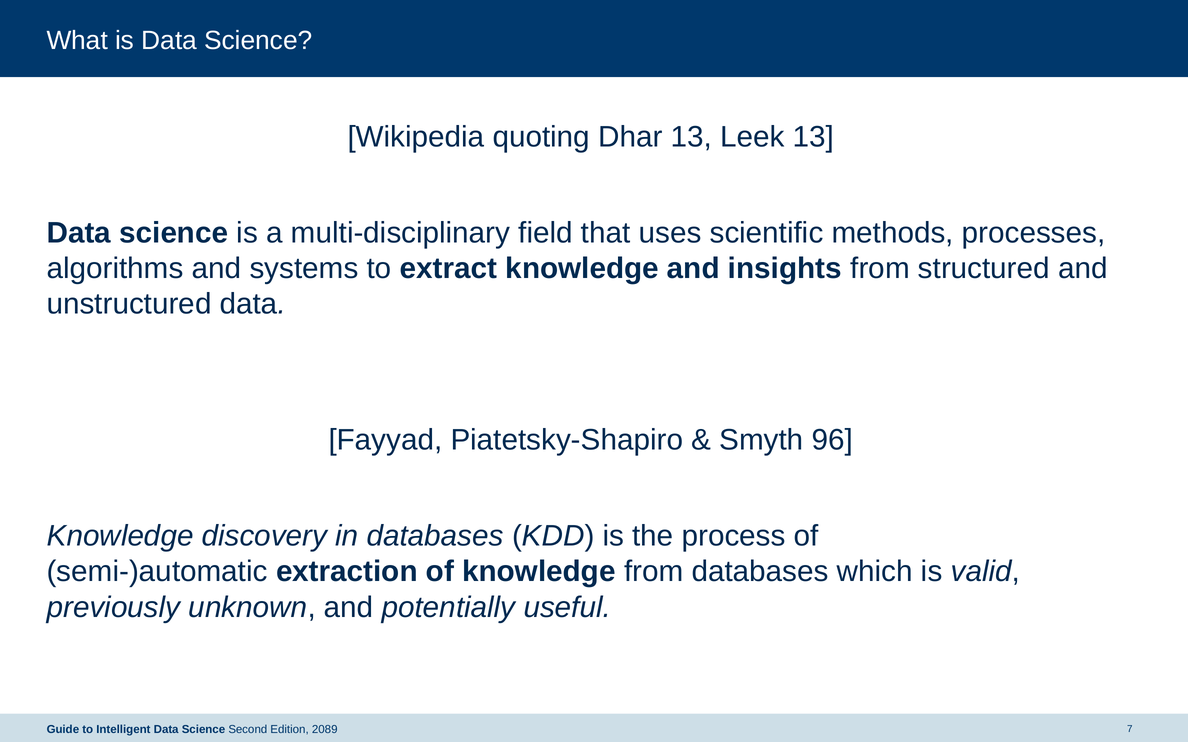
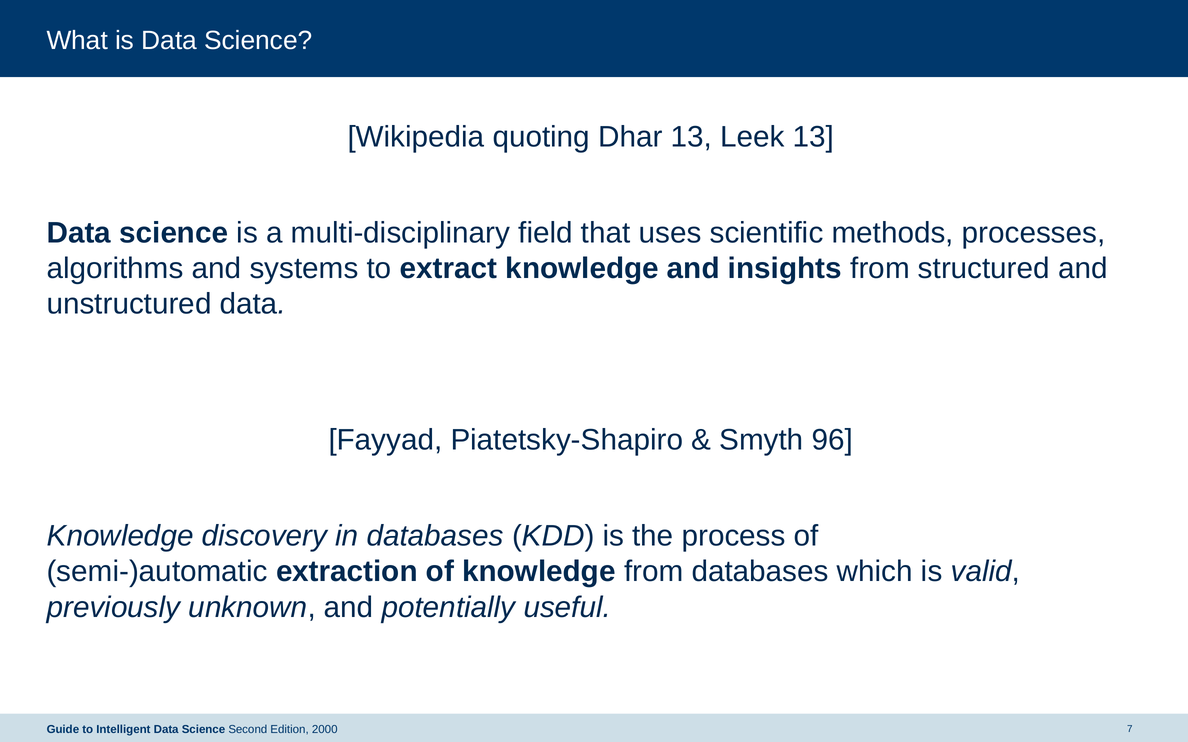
2089: 2089 -> 2000 (325, 730)
